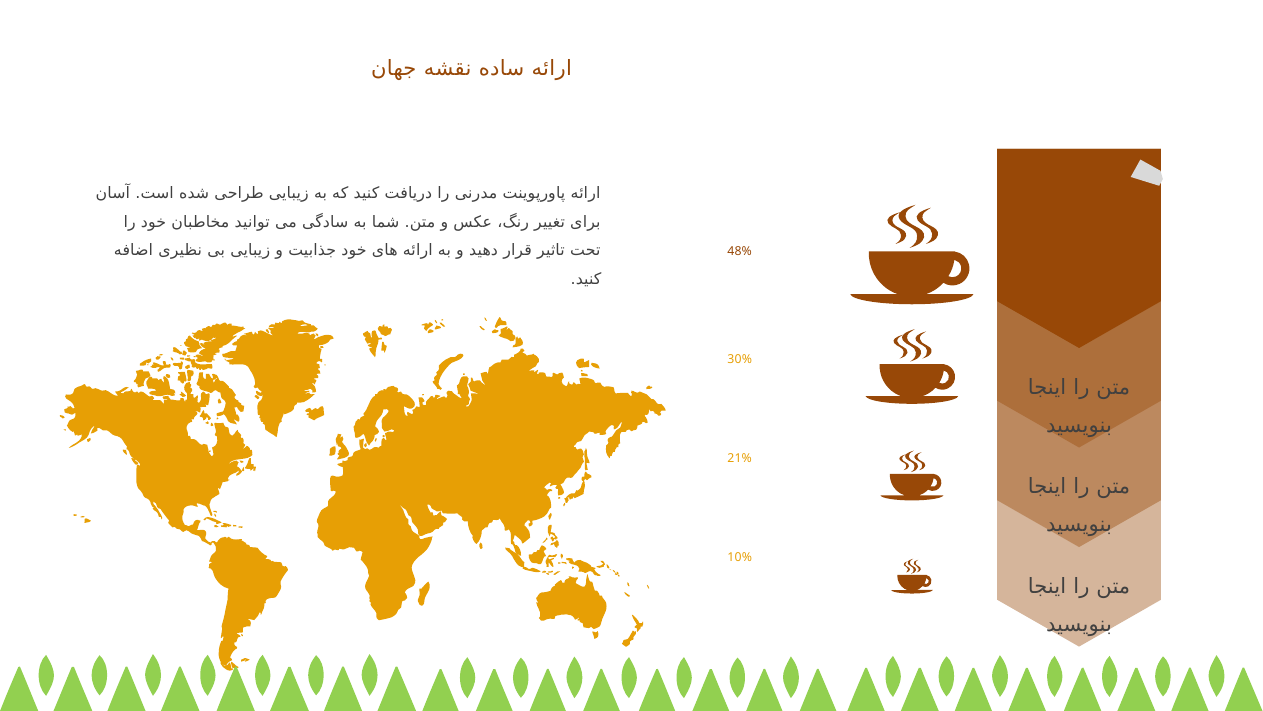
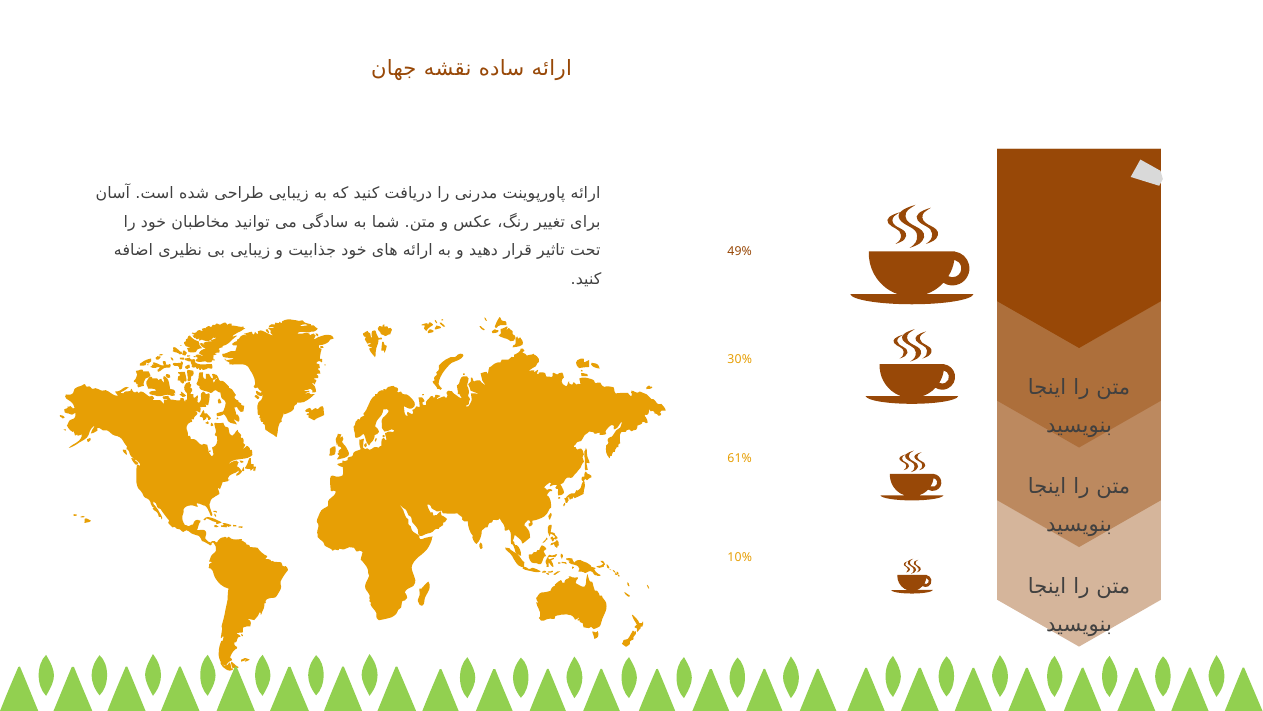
48%: 48% -> 49% (740, 251)
21%: 21% -> 61% (740, 458)
